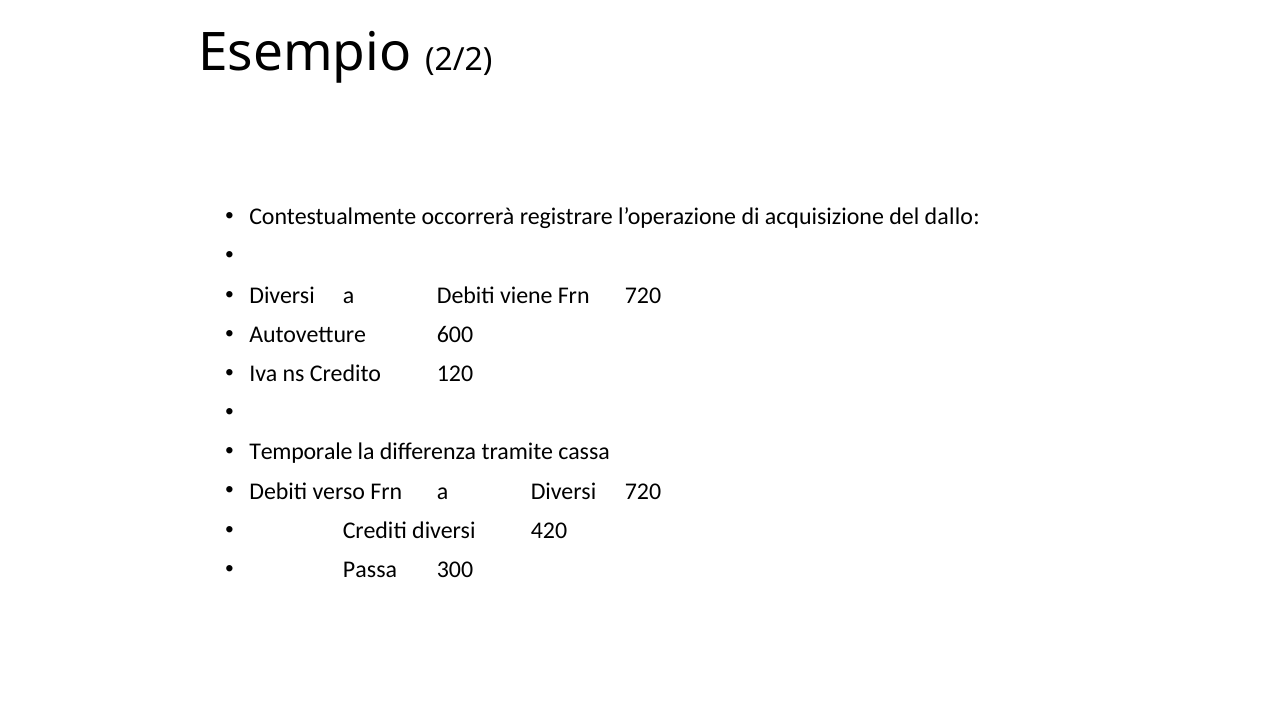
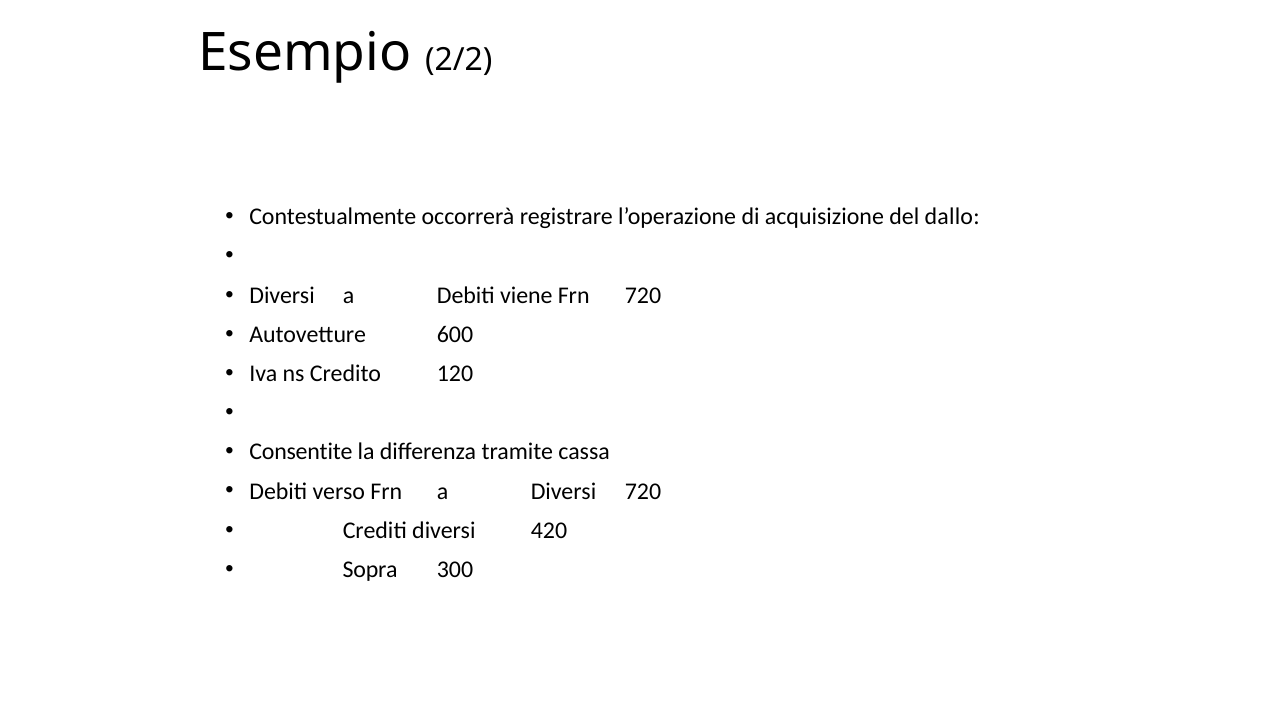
Temporale: Temporale -> Consentite (301, 452)
Passa: Passa -> Sopra (370, 569)
